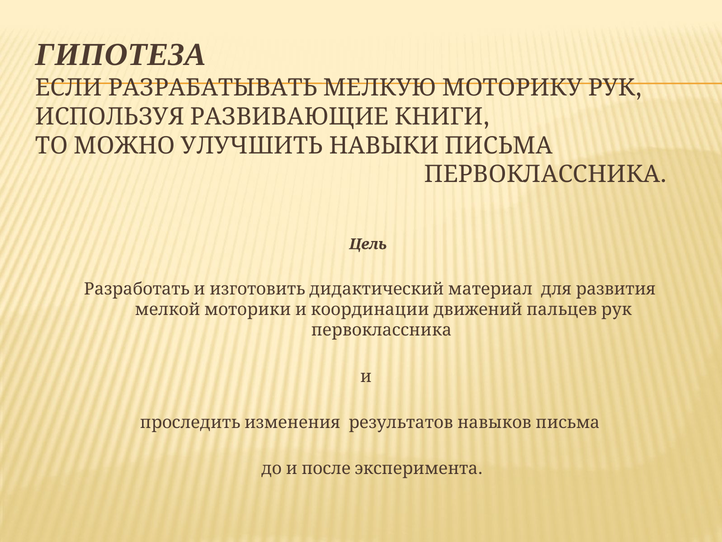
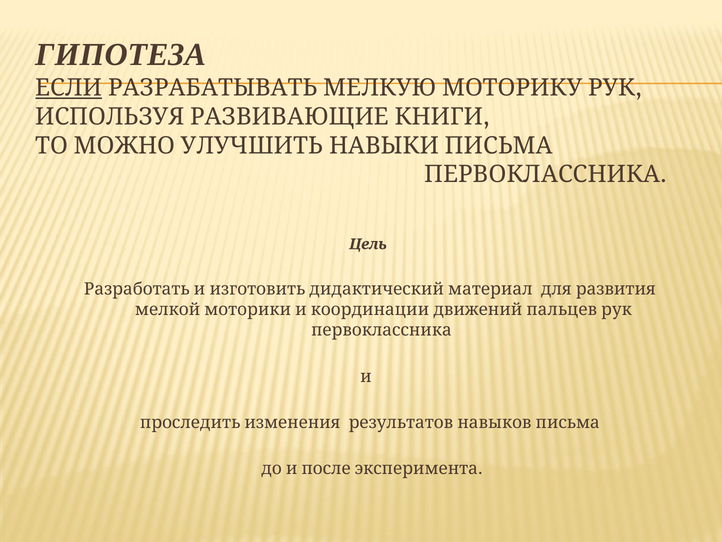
ЕСЛИ underline: none -> present (69, 88)
